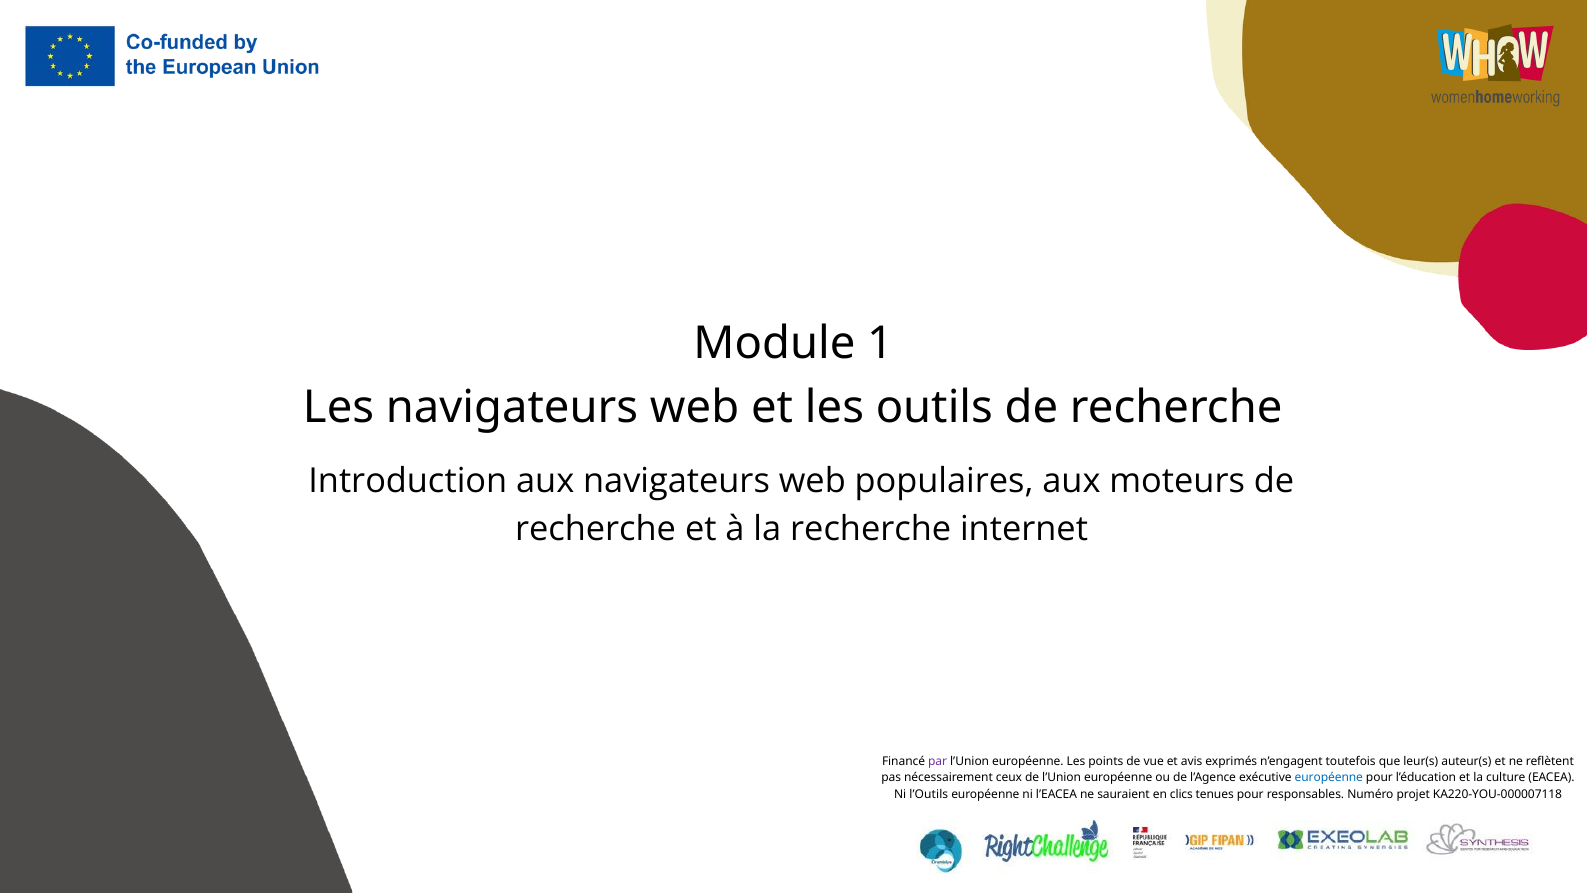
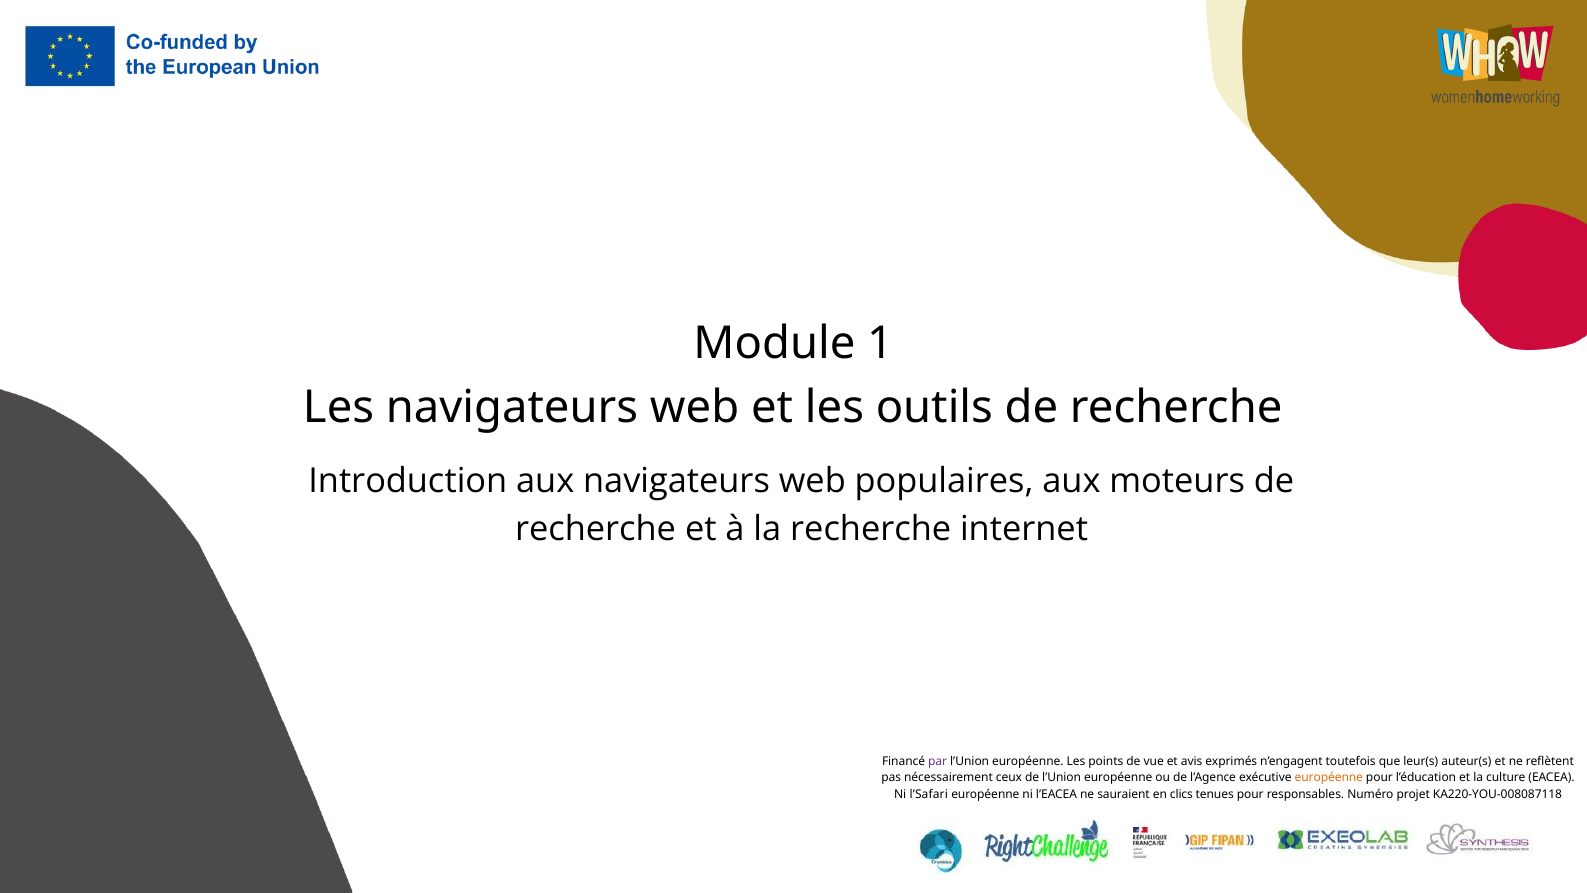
européenne colour: blue -> orange (1329, 778)
l’Outils: l’Outils -> l’Safari (929, 794)
KA220-YOU-000007118: KA220-YOU-000007118 -> KA220-YOU-008087118 (1497, 794)
